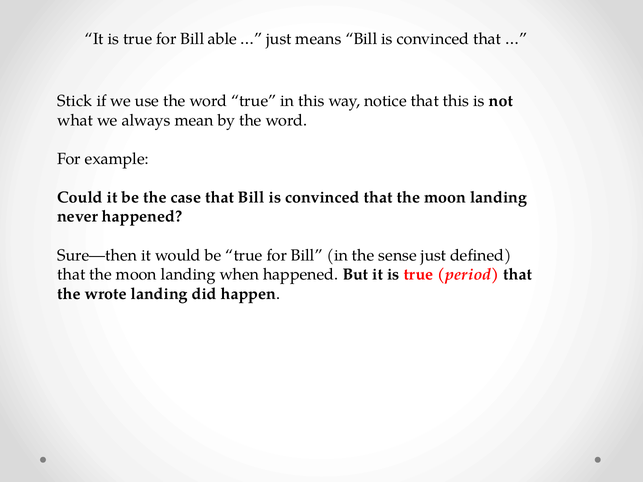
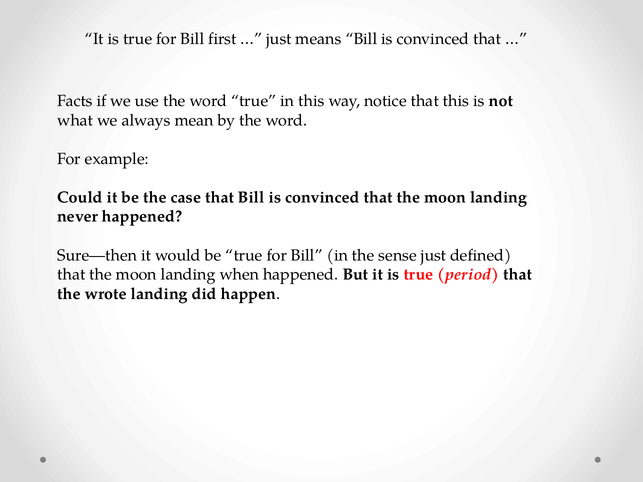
able: able -> first (222, 39)
Stick: Stick -> Facts (75, 101)
